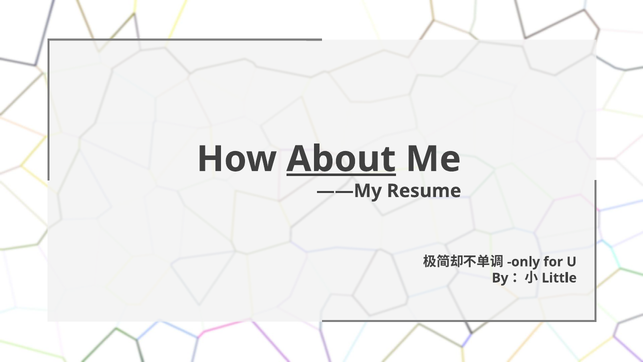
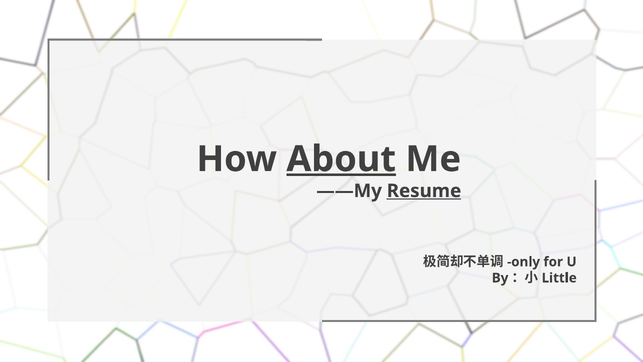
Resume underline: none -> present (424, 191)
